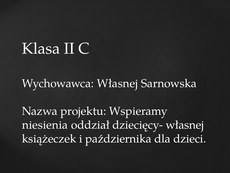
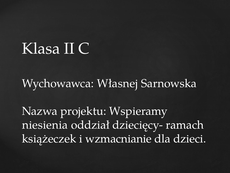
dziecięcy- własnej: własnej -> ramach (185, 125)
października: października -> wzmacnianie (118, 138)
